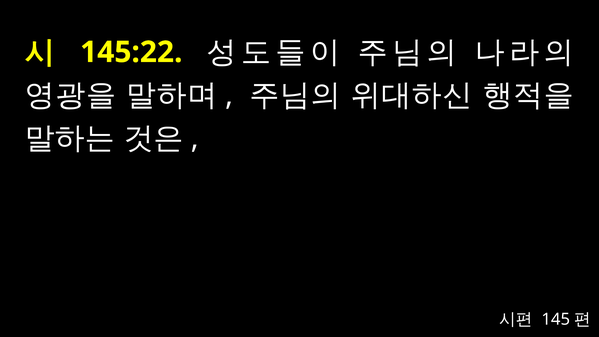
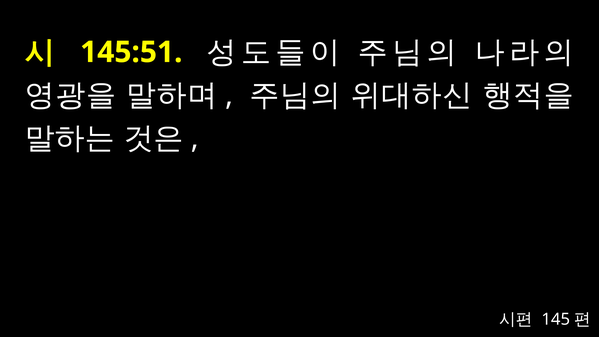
145:22: 145:22 -> 145:51 (131, 52)
